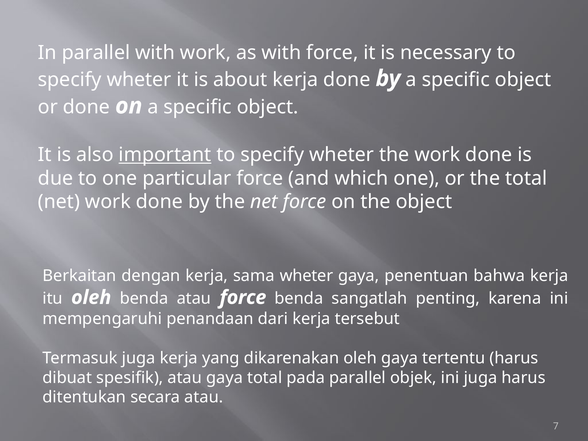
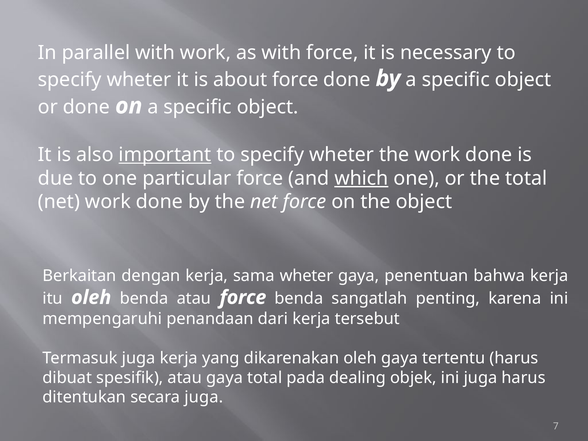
about kerja: kerja -> force (295, 80)
which underline: none -> present (361, 178)
pada parallel: parallel -> dealing (358, 378)
secara atau: atau -> juga (204, 397)
